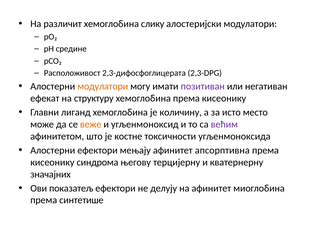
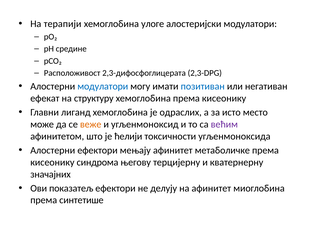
различит: различит -> терапији (63, 24)
слику: слику -> улоге (153, 24)
модулатори colour: orange -> blue (103, 86)
позитиван colour: purple -> blue (203, 86)
количину: количину -> одраслих (181, 112)
костне: костне -> ћелији (128, 136)
апсорптивна: апсорптивна -> метаболичке (222, 150)
